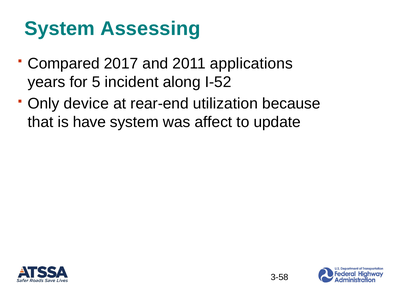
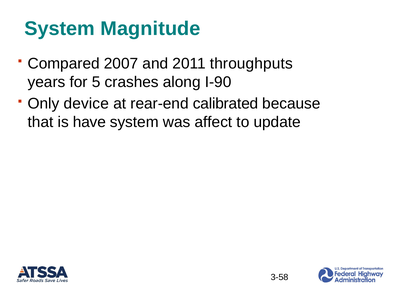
Assessing: Assessing -> Magnitude (150, 29)
2017: 2017 -> 2007 (121, 64)
applications: applications -> throughputs (251, 64)
incident: incident -> crashes (132, 82)
I-52: I-52 -> I-90 (218, 82)
utilization: utilization -> calibrated (226, 104)
